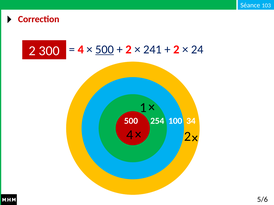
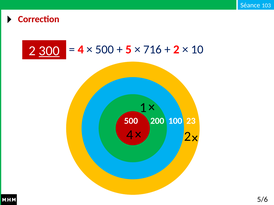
500 underline: present -> none (105, 50)
2: 2 -> 5 (129, 50)
241: 241 -> 716 (152, 50)
24: 24 -> 10 (197, 50)
300 underline: none -> present (49, 51)
254: 254 -> 200 (157, 121)
34: 34 -> 23 (191, 121)
